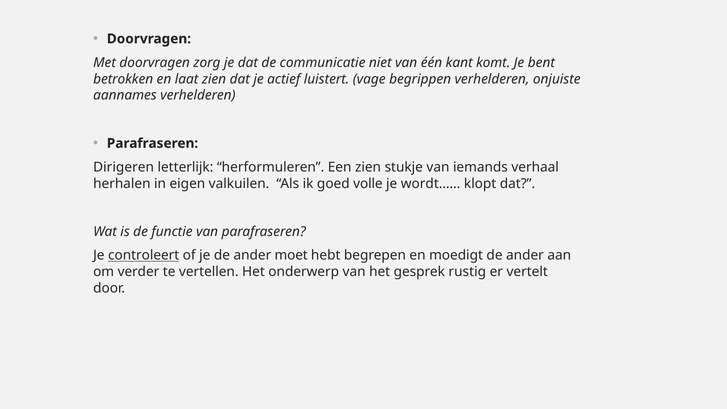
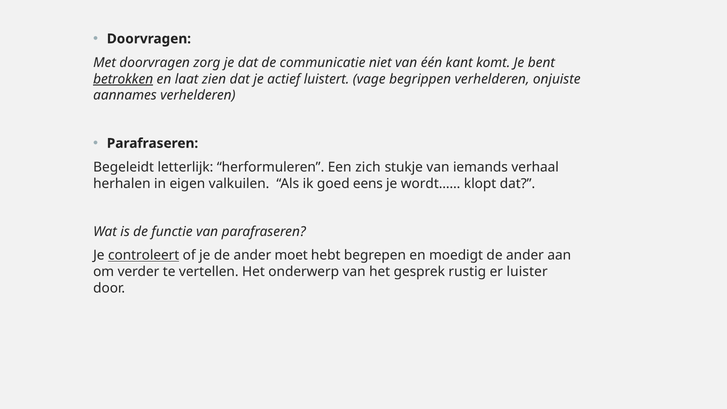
betrokken underline: none -> present (123, 79)
Dirigeren: Dirigeren -> Begeleidt (124, 167)
Een zien: zien -> zich (368, 167)
volle: volle -> eens (368, 184)
vertelt: vertelt -> luister (527, 272)
